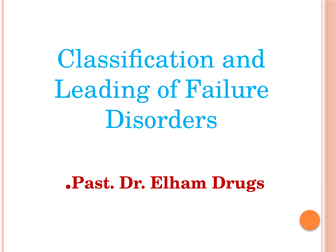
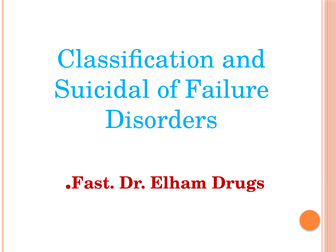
Leading: Leading -> Suicidal (102, 90)
Past: Past -> Fast (93, 183)
